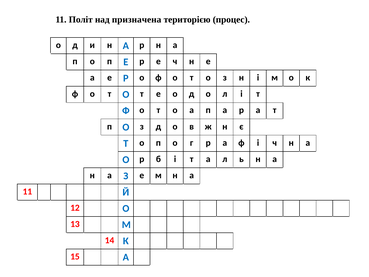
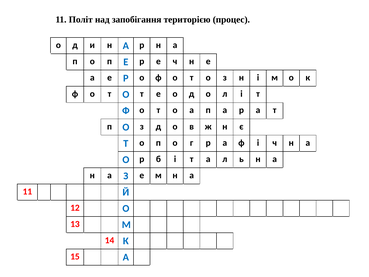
призначена: призначена -> запобігання (137, 20)
